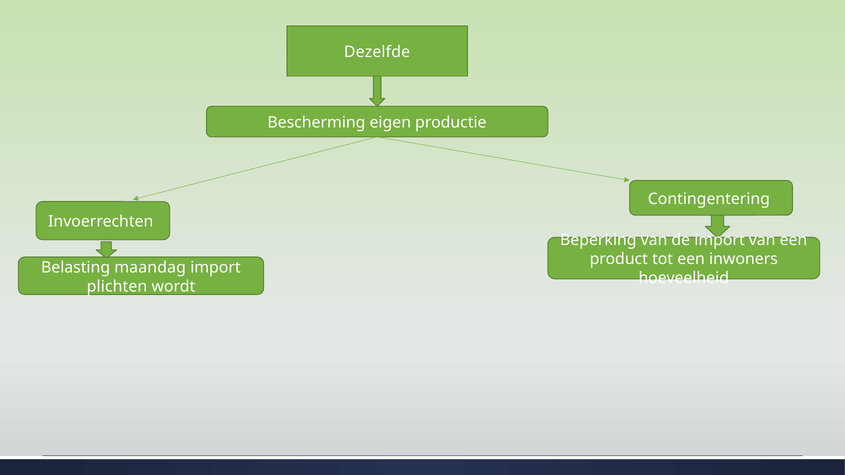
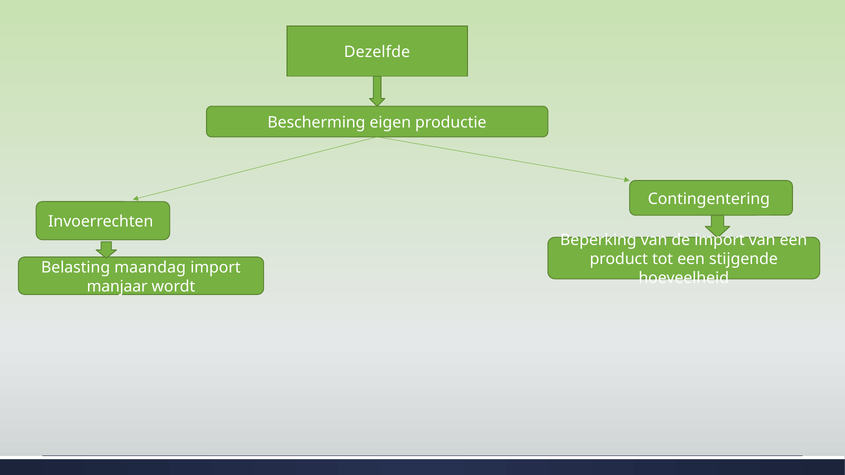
inwoners: inwoners -> stijgende (743, 259)
plichten: plichten -> manjaar (117, 287)
